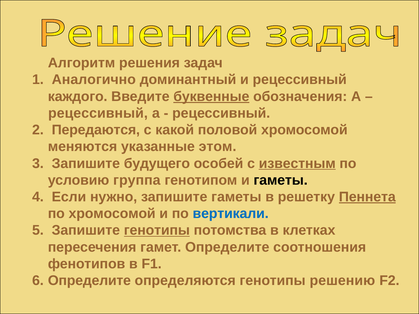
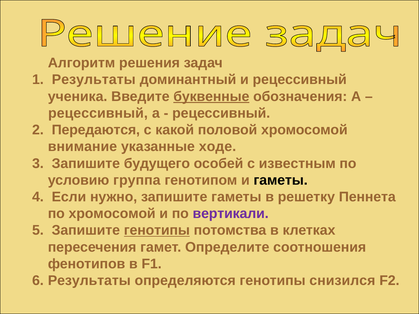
Аналогично: Аналогично -> Результаты (94, 80)
каждого: каждого -> ученика (78, 96)
меняются: меняются -> внимание (82, 147)
этом: этом -> ходе (218, 147)
известным underline: present -> none (297, 164)
Пеннета underline: present -> none (367, 197)
вертикали colour: blue -> purple (231, 214)
Определите: Определите -> Результаты (89, 281)
решению: решению -> снизился (342, 281)
